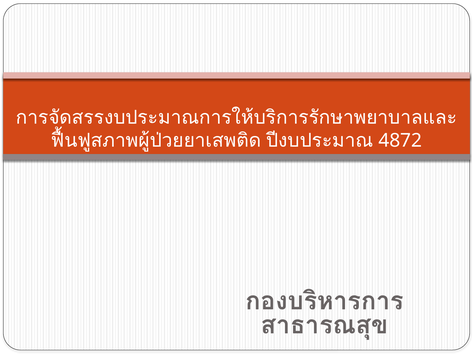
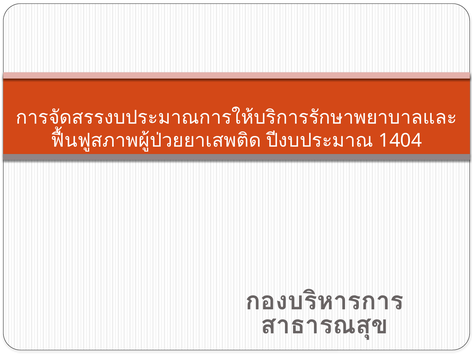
4872: 4872 -> 1404 (400, 140)
